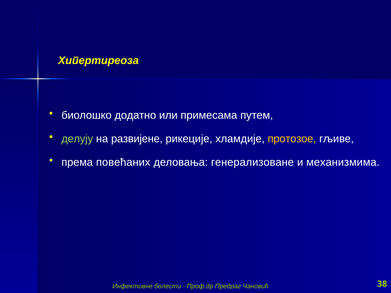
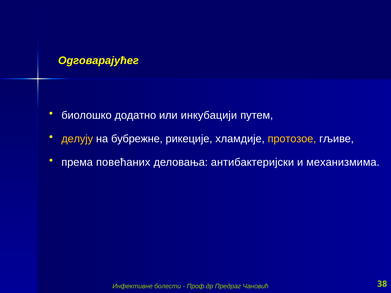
Хипертиреоза: Хипертиреоза -> Одговарајућег (98, 61)
примесама: примесама -> инкубацији (209, 115)
делују colour: light green -> yellow (77, 139)
развијене: развијене -> бубрежне (137, 139)
генерализоване: генерализоване -> антибактеријски (252, 162)
